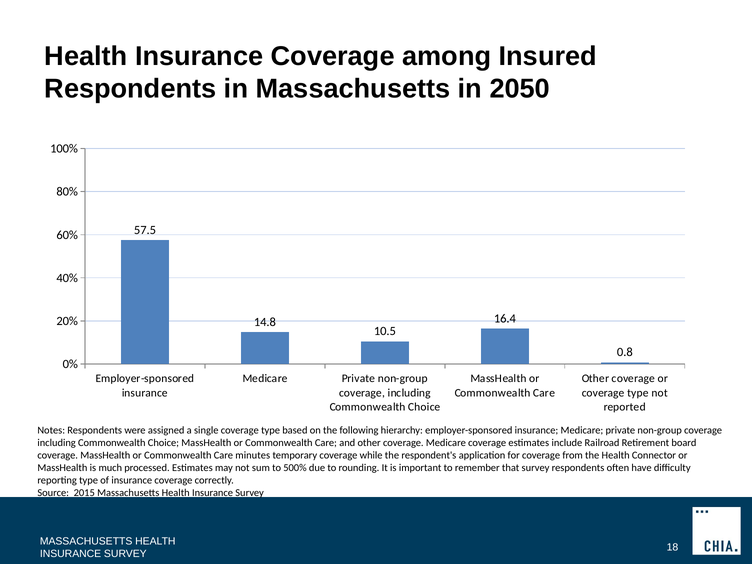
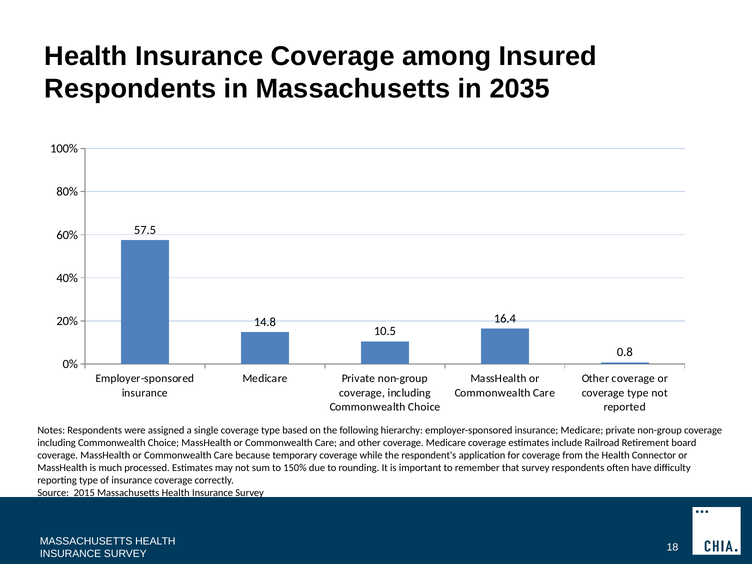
2050: 2050 -> 2035 (520, 89)
minutes: minutes -> because (253, 455)
500%: 500% -> 150% (295, 468)
